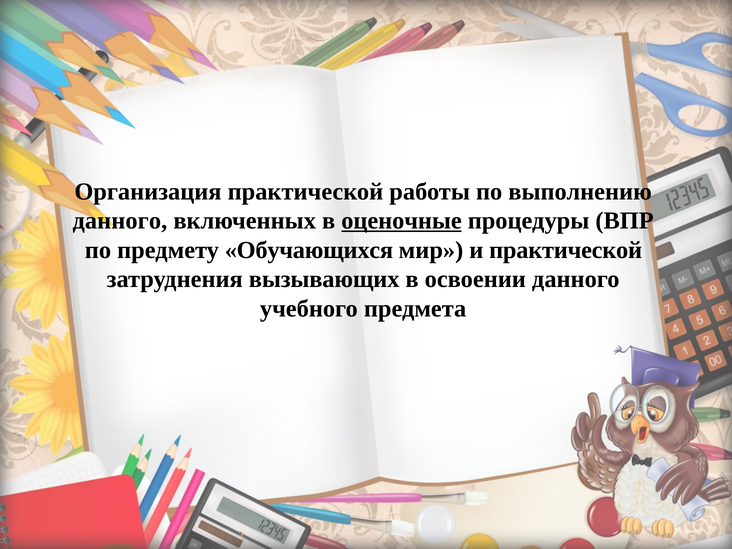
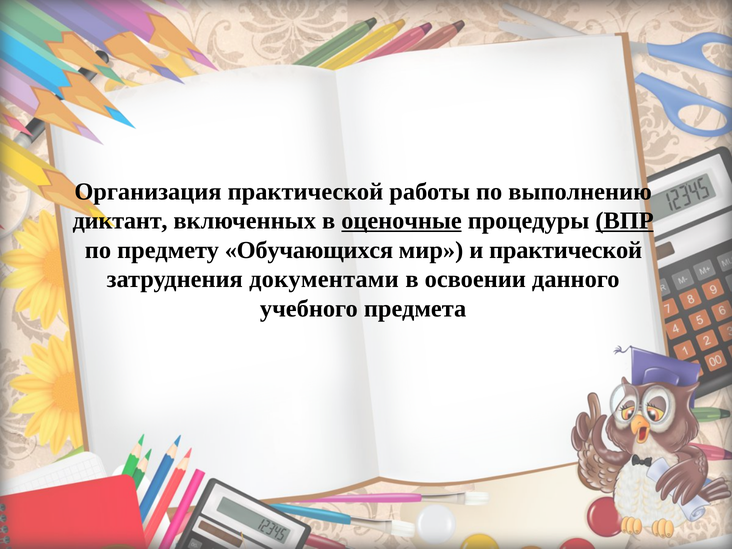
данного: данного -> диктант (120, 221)
ВПР underline: none -> present (625, 221)
вызывающих: вызывающих -> документами (324, 279)
